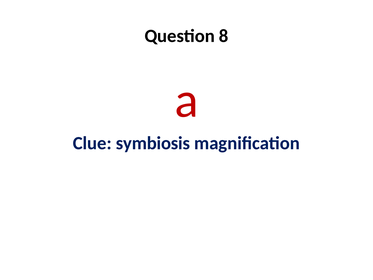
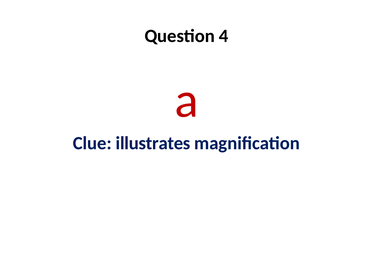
8: 8 -> 4 (224, 36)
symbiosis: symbiosis -> illustrates (153, 143)
